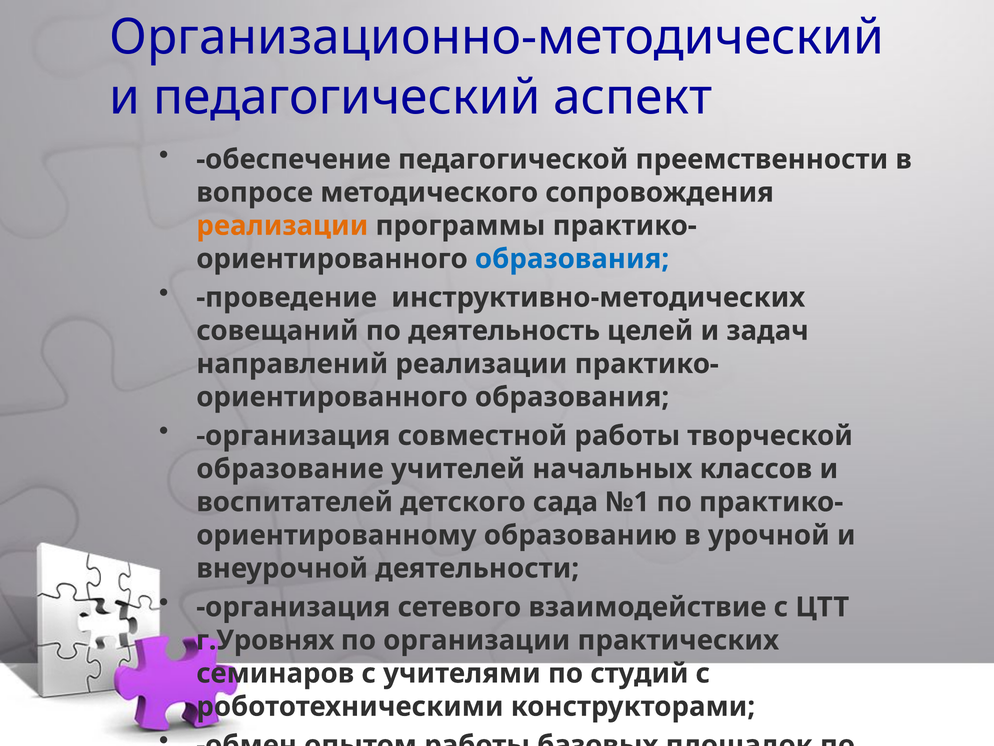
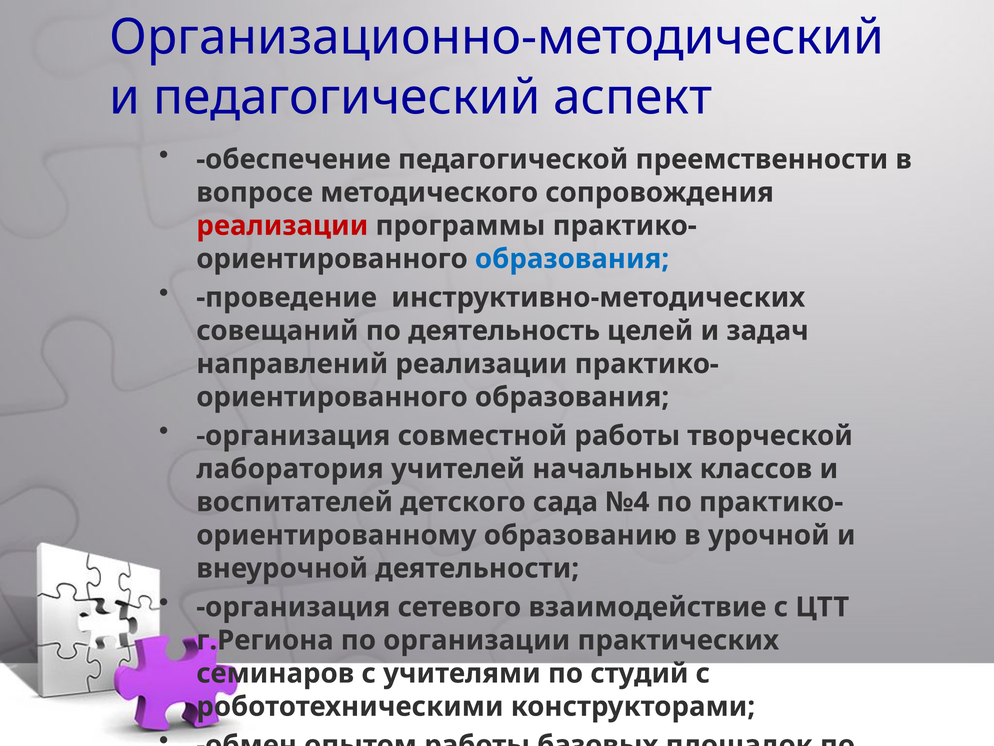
реализации colour: orange -> red (282, 226)
образование: образование -> лаборатория (290, 469)
№1: №1 -> №4 (627, 502)
г.Уровнях: г.Уровнях -> г.Региона (265, 640)
